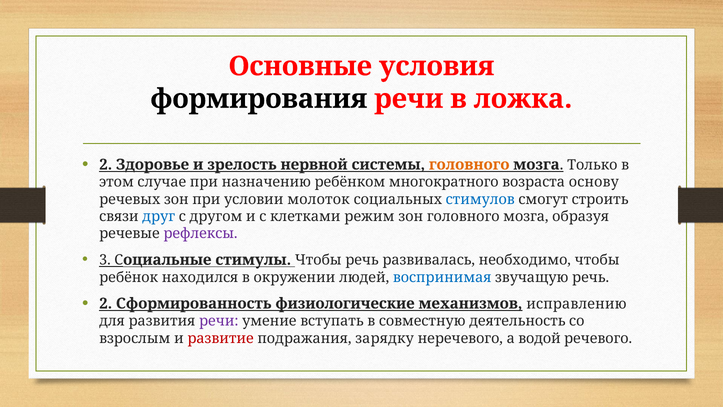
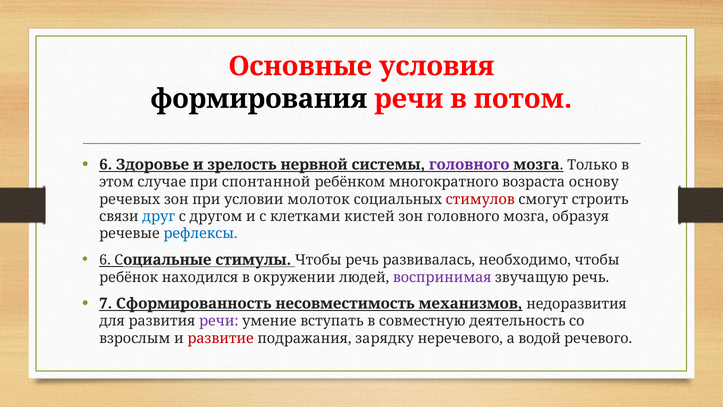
ложка: ложка -> потом (523, 99)
2: 2 -> 6 (106, 164)
головного colour: orange -> purple (469, 164)
назначению: назначению -> спонтанной (266, 182)
стимулов colour: blue -> red (480, 199)
режим: режим -> кистей (369, 216)
рефлексы colour: purple -> blue (200, 234)
3: 3 -> 6 (105, 260)
воспринимая colour: blue -> purple (442, 277)
2: 2 -> 7 (106, 303)
физиологические: физиологические -> несовместимость (345, 303)
исправлению: исправлению -> недоразвития (577, 304)
